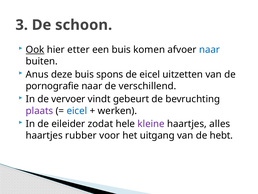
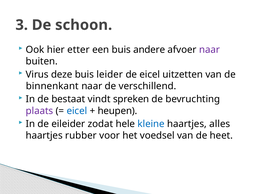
Ook underline: present -> none (35, 50)
komen: komen -> andere (149, 50)
naar colour: blue -> purple (209, 50)
Anus: Anus -> Virus (37, 74)
spons: spons -> leider (110, 74)
pornografie: pornografie -> binnenkant (52, 86)
vervoer: vervoer -> bestaat (68, 99)
gebeurt: gebeurt -> spreken (131, 99)
werken: werken -> heupen (117, 111)
kleine colour: purple -> blue (151, 124)
uitgang: uitgang -> voedsel (157, 135)
hebt: hebt -> heet (221, 135)
